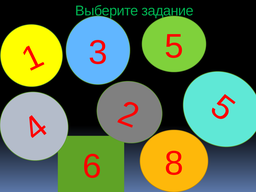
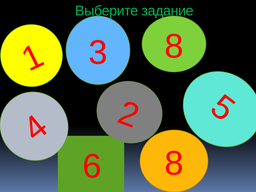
3 5: 5 -> 8 (174, 46)
